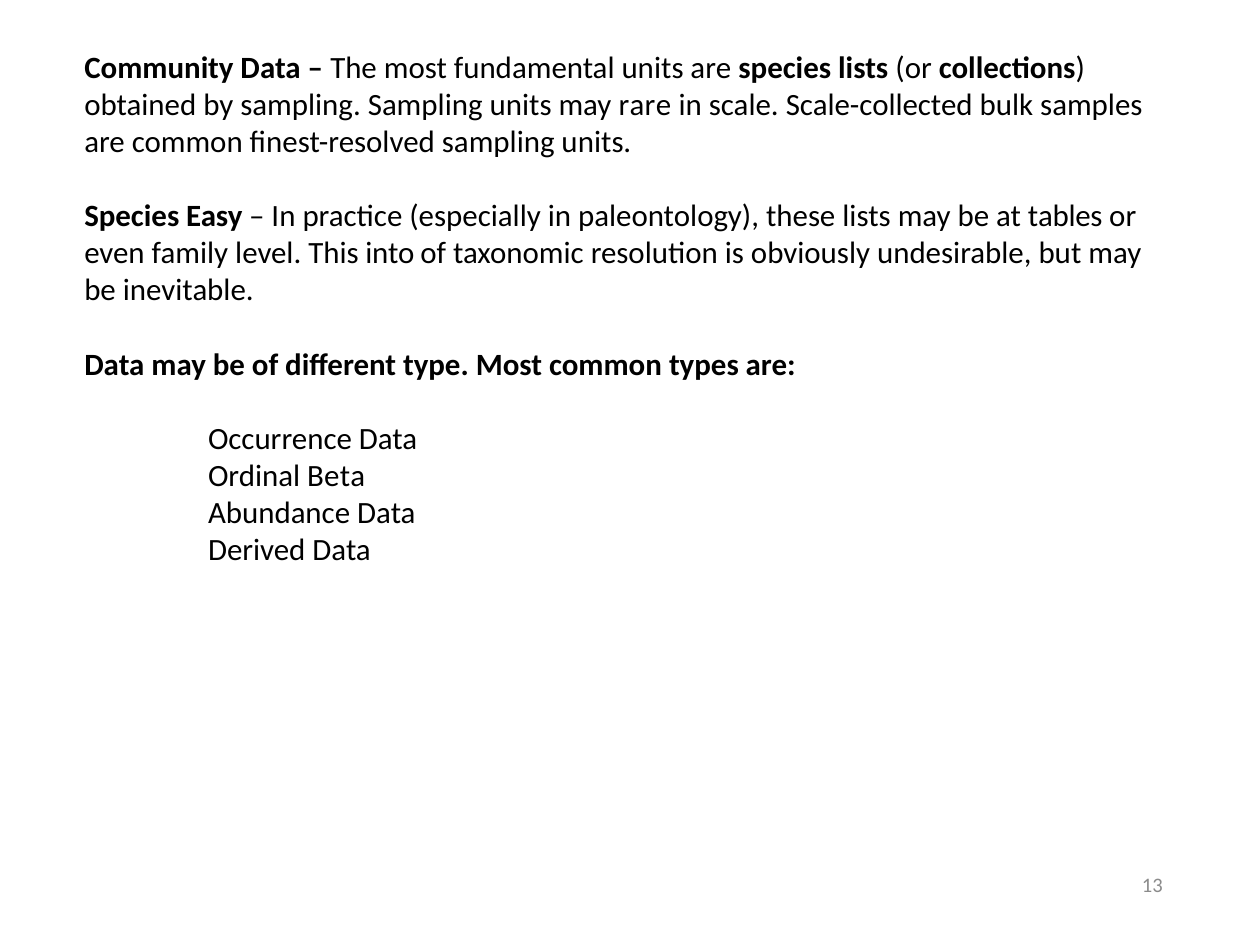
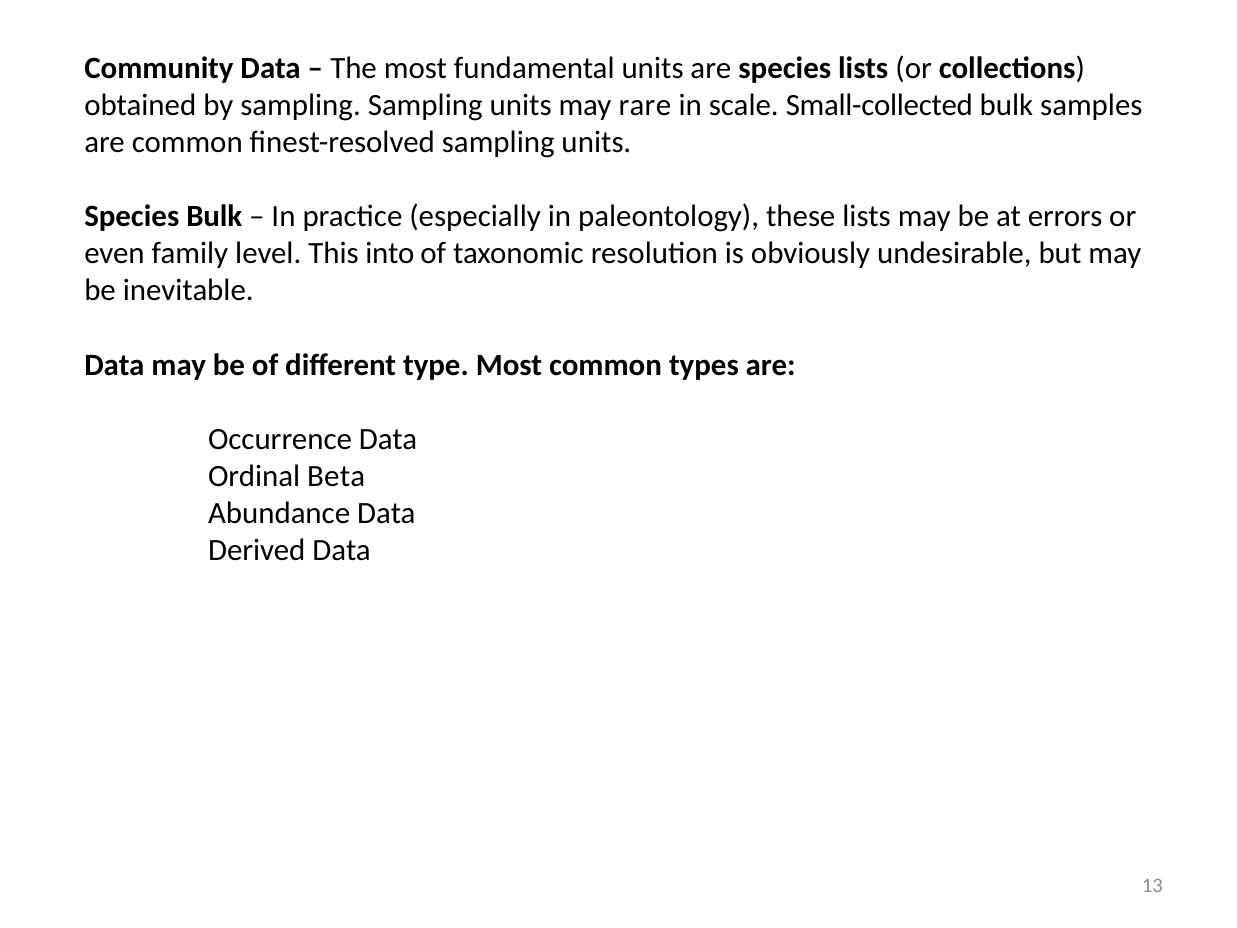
Scale-collected: Scale-collected -> Small-collected (879, 105)
Species Easy: Easy -> Bulk (214, 216)
tables: tables -> errors (1065, 216)
